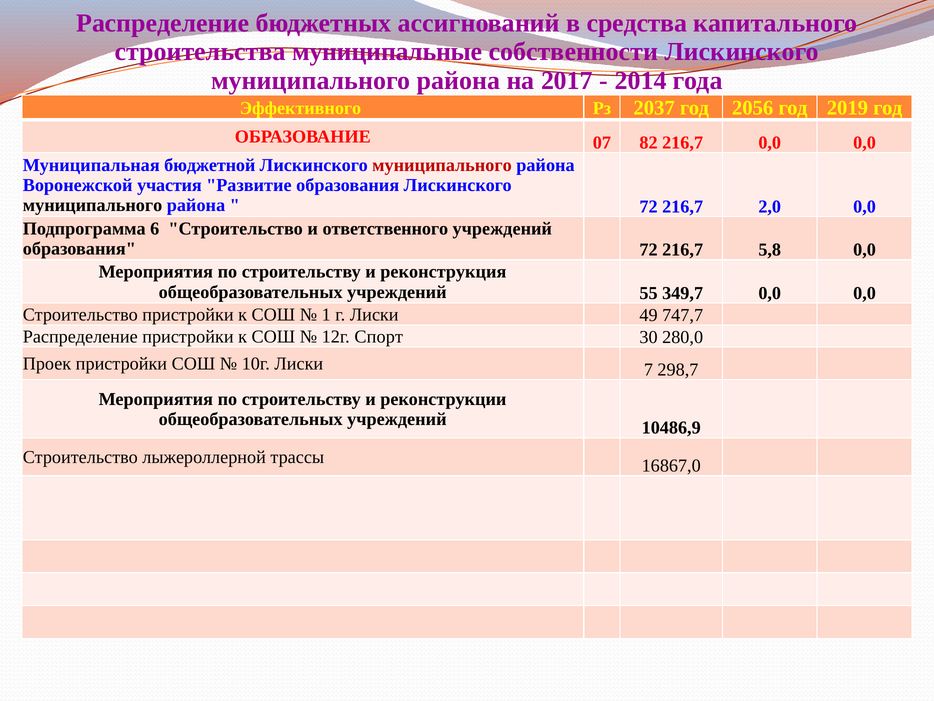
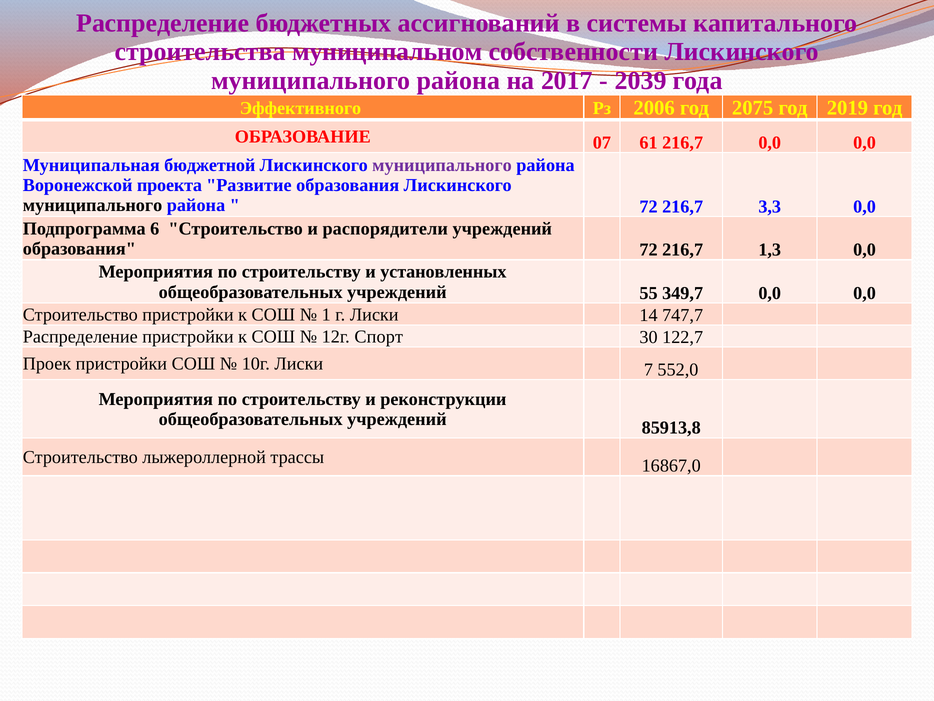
средства: средства -> системы (637, 23)
муниципальные: муниципальные -> муниципальном (387, 52)
2014: 2014 -> 2039 (641, 81)
2037: 2037 -> 2006 (654, 108)
2056: 2056 -> 2075 (753, 108)
82: 82 -> 61 (649, 142)
муниципального colour: red -> purple (442, 165)
участия: участия -> проекта (169, 185)
2,0: 2,0 -> 3,3 (770, 207)
ответственного: ответственного -> распорядители (385, 229)
5,8: 5,8 -> 1,3 (770, 250)
реконструкция: реконструкция -> установленных (443, 272)
49: 49 -> 14 (649, 315)
280,0: 280,0 -> 122,7 (683, 337)
298,7: 298,7 -> 552,0 (678, 369)
10486,9: 10486,9 -> 85913,8 (671, 428)
